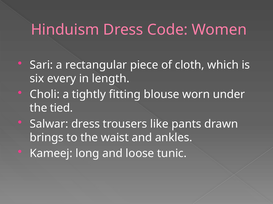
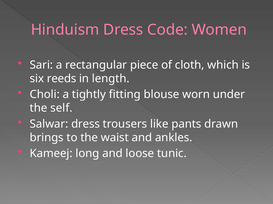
every: every -> reeds (62, 79)
tied: tied -> self (61, 108)
